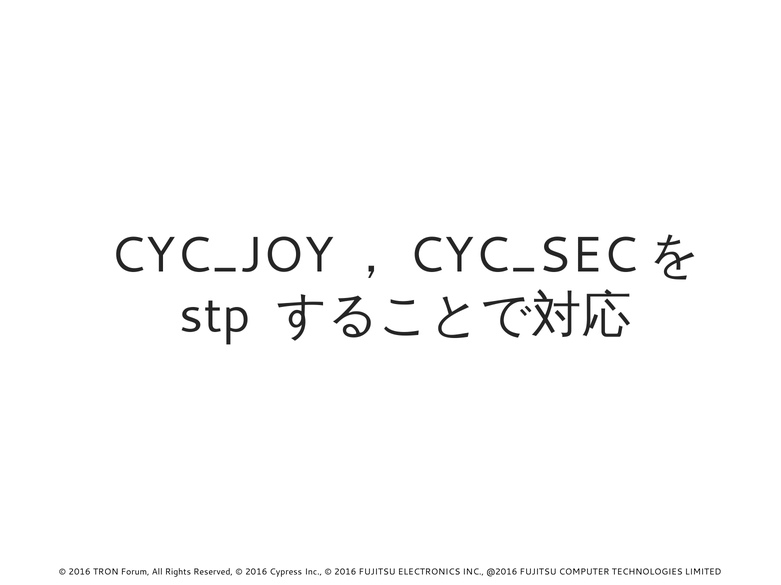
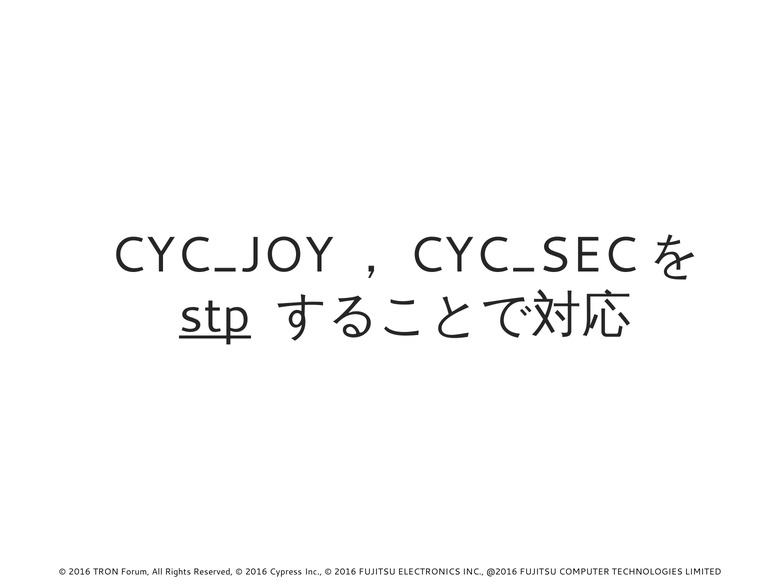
stp underline: none -> present (215, 316)
